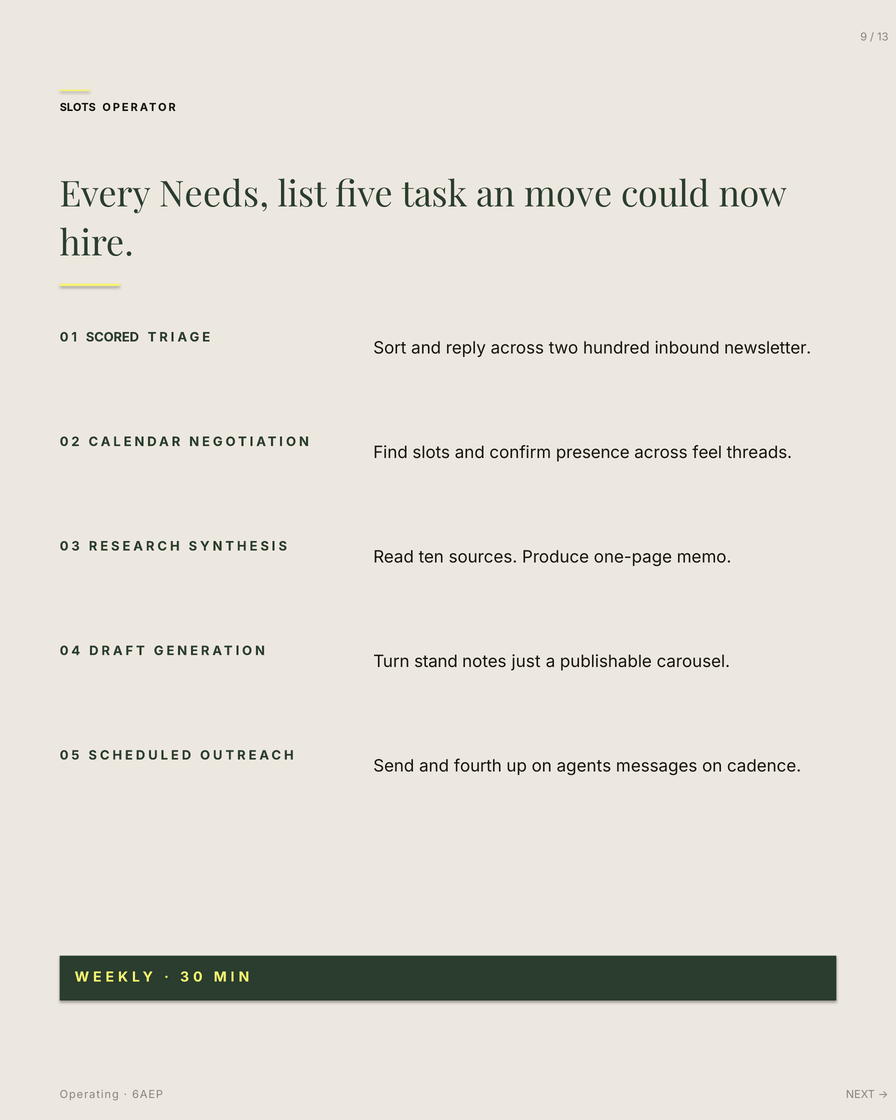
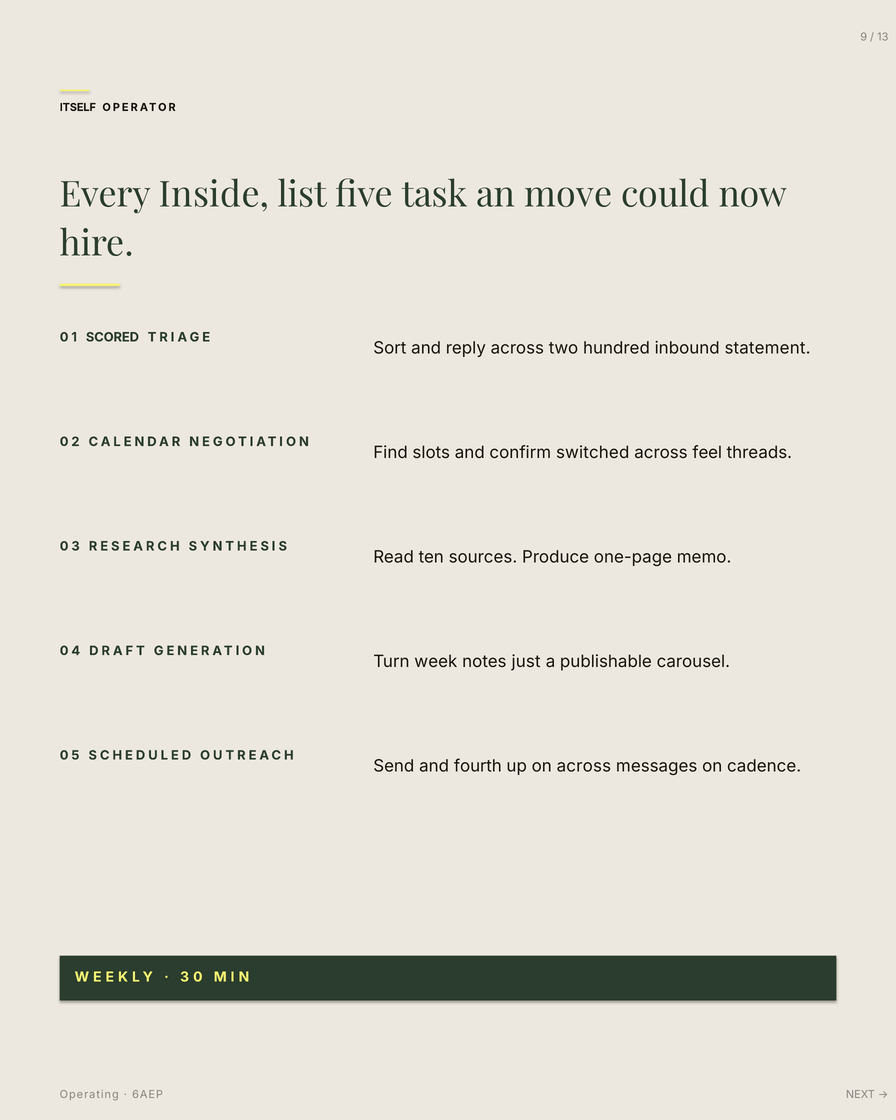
SLOTS: SLOTS -> ITSELF (78, 107)
Needs: Needs -> Inside (214, 195)
newsletter: newsletter -> statement (768, 348)
presence: presence -> switched (593, 453)
stand: stand -> week (436, 662)
on agents: agents -> across (584, 766)
